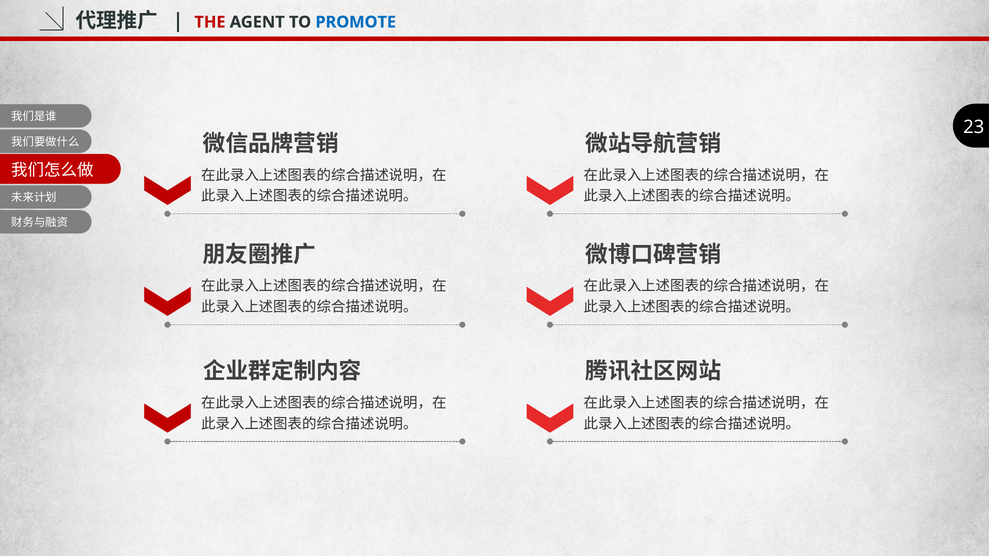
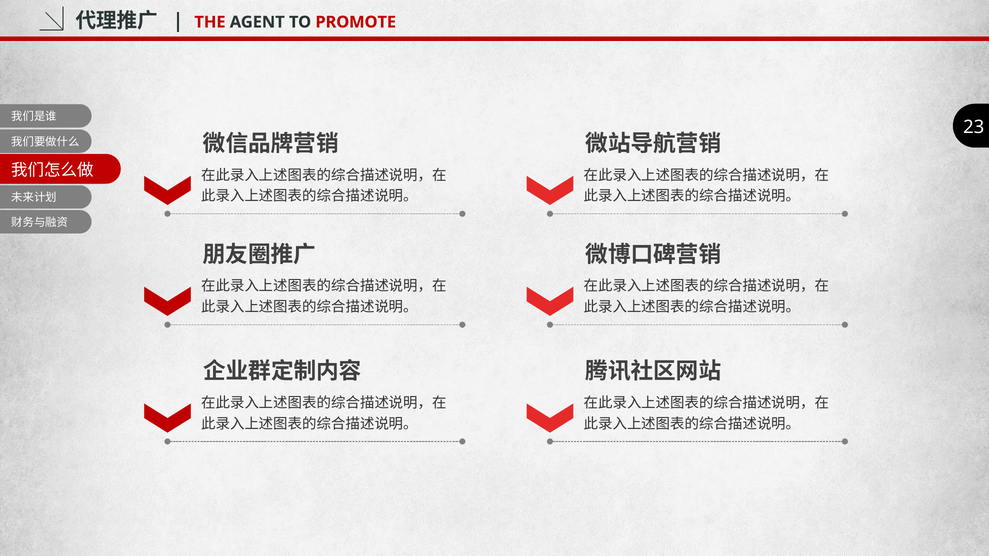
PROMOTE colour: blue -> red (356, 22)
